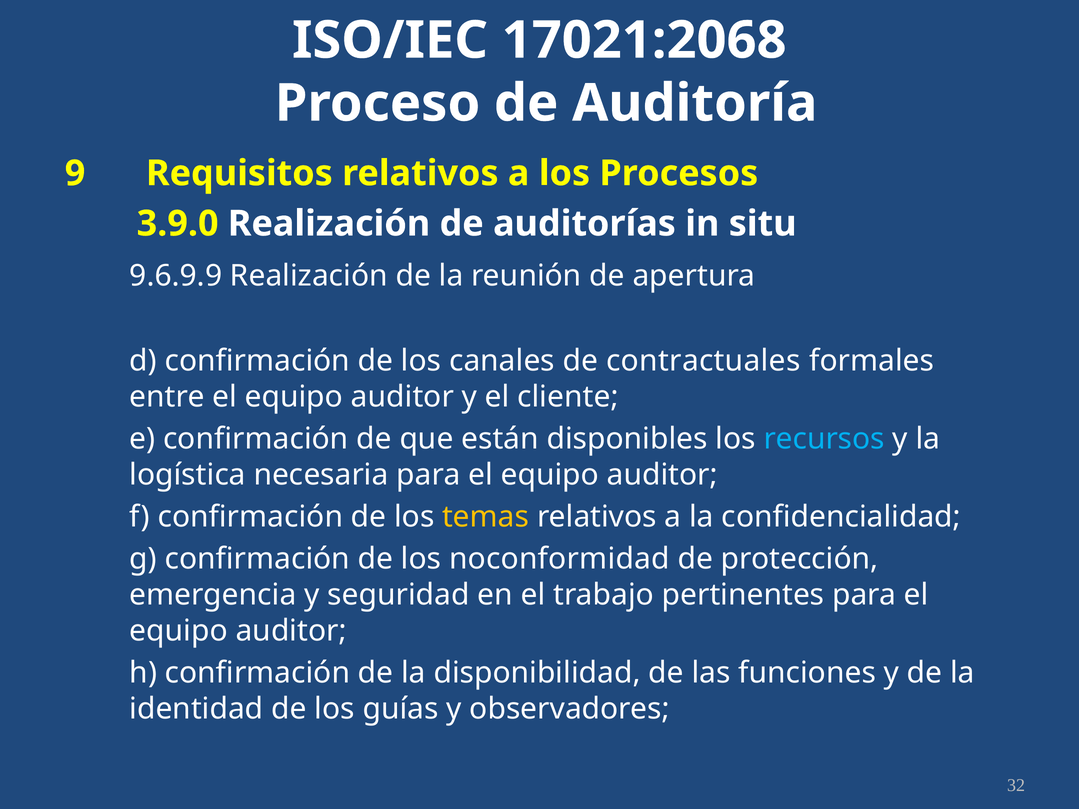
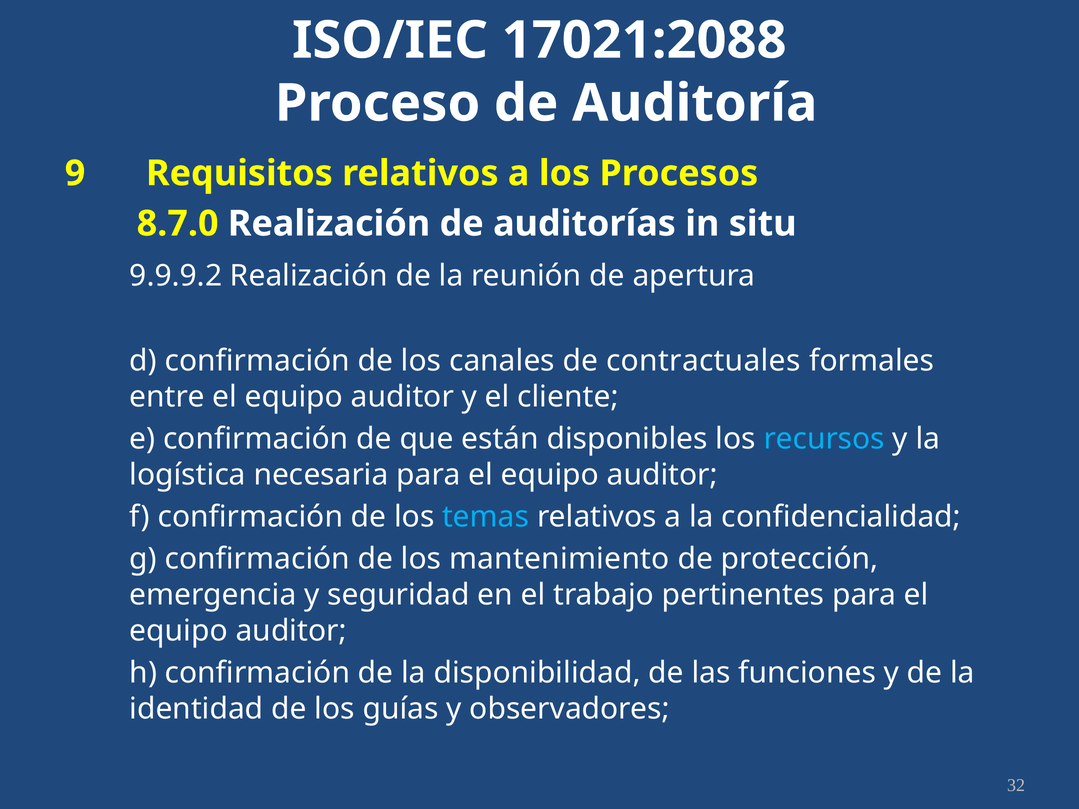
17021:2068: 17021:2068 -> 17021:2088 (644, 40)
3.9.0: 3.9.0 -> 8.7.0 (178, 224)
9.6.9.9: 9.6.9.9 -> 9.9.9.2 (176, 276)
temas colour: yellow -> light blue (486, 517)
noconformidad: noconformidad -> mantenimiento (559, 559)
